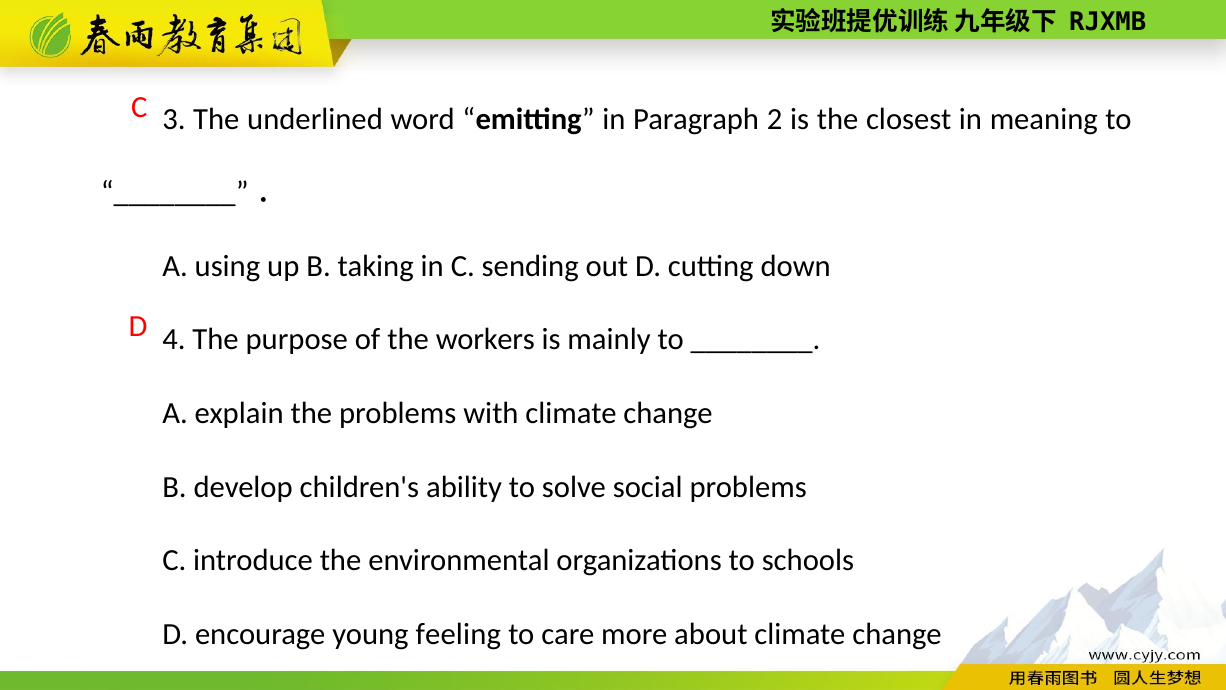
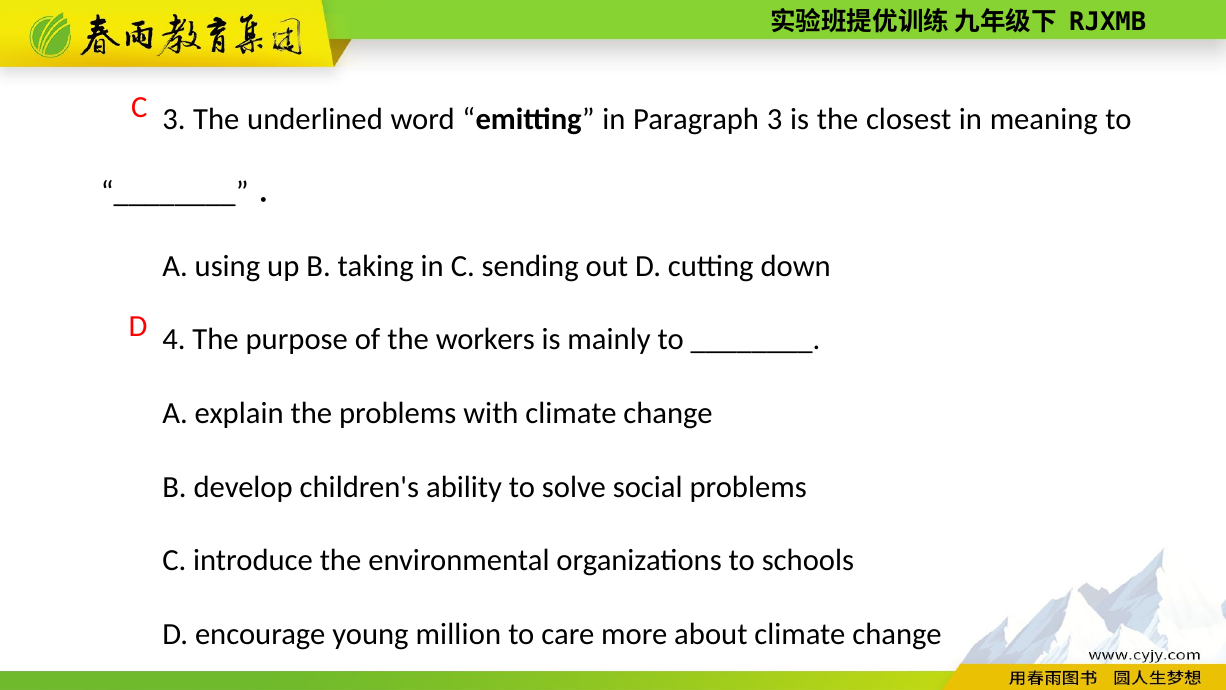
Paragraph 2: 2 -> 3 (775, 119)
feeling: feeling -> million (458, 634)
